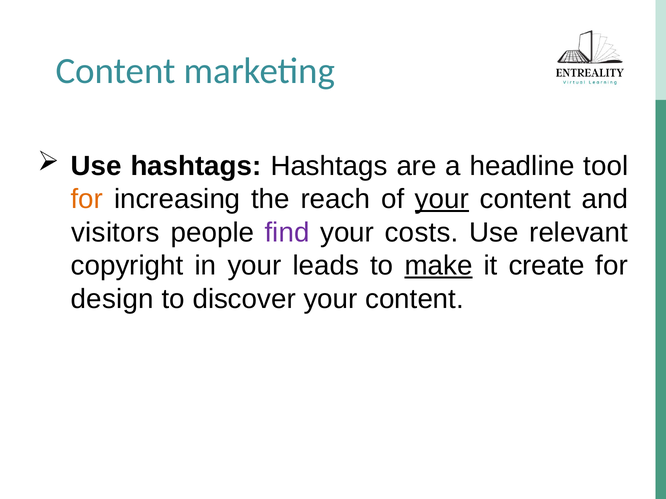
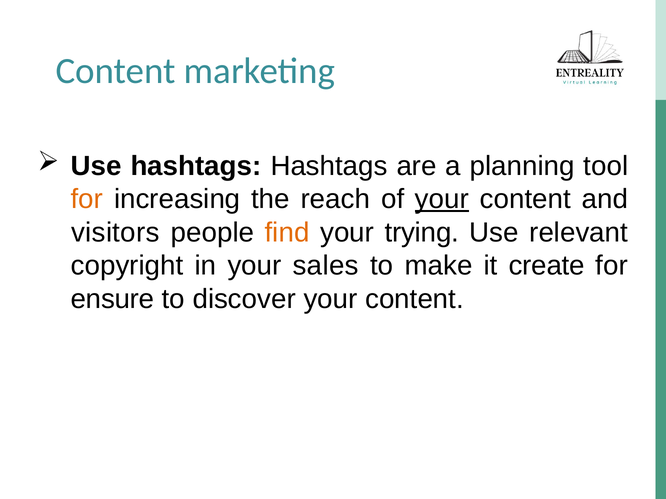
headline: headline -> planning (522, 166)
find colour: purple -> orange (287, 233)
costs: costs -> trying (422, 233)
leads: leads -> sales (326, 266)
make underline: present -> none (439, 266)
design: design -> ensure (113, 299)
